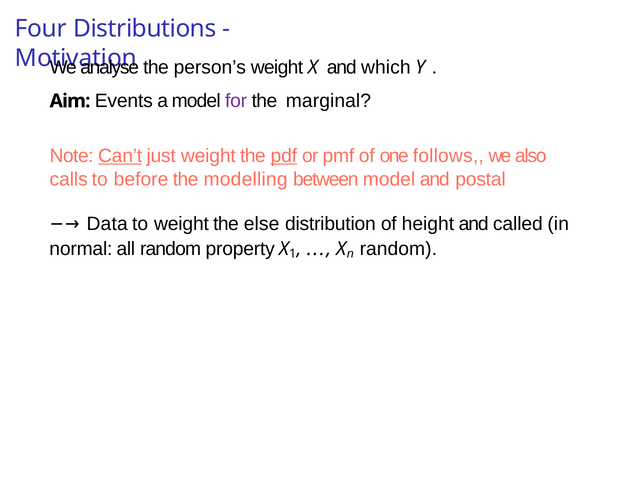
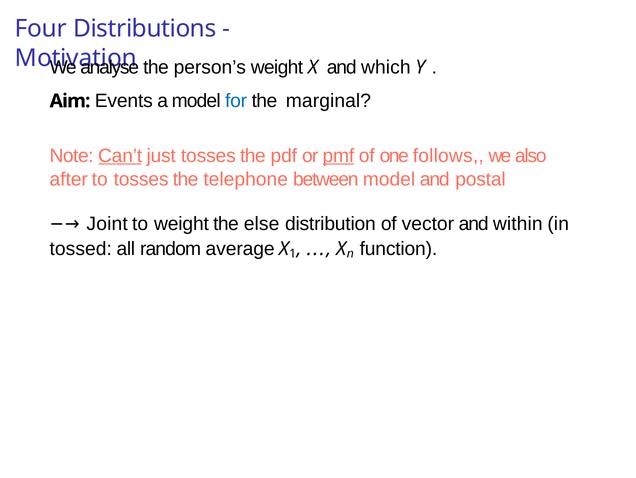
for colour: purple -> blue (236, 101)
just weight: weight -> tosses (208, 156)
pdf underline: present -> none (284, 156)
pmf underline: none -> present (338, 156)
calls: calls -> after (69, 179)
to before: before -> tosses (141, 179)
modelling: modelling -> telephone (246, 179)
Data: Data -> Joint (107, 223)
height: height -> vector (428, 223)
called: called -> within (518, 223)
normal: normal -> tossed (81, 249)
property: property -> average (240, 249)
random: random -> function (398, 249)
